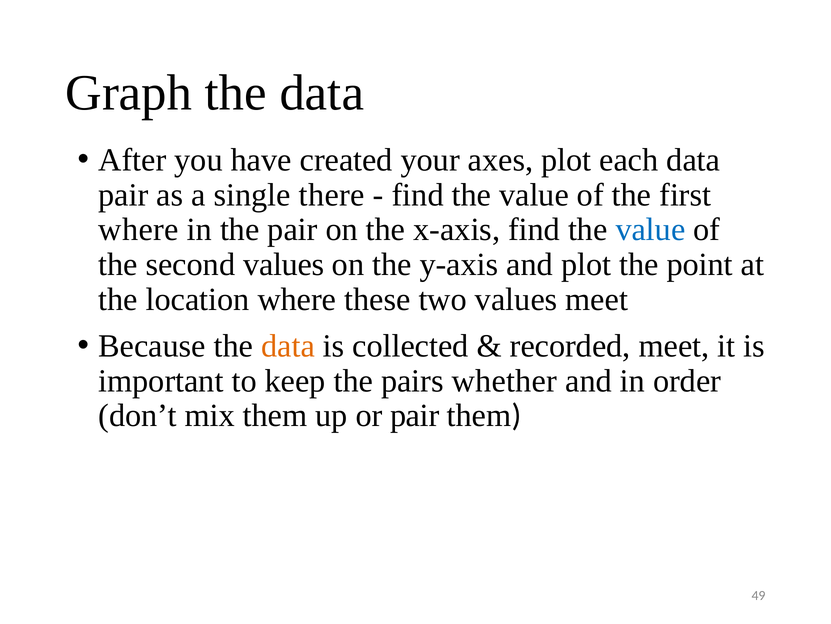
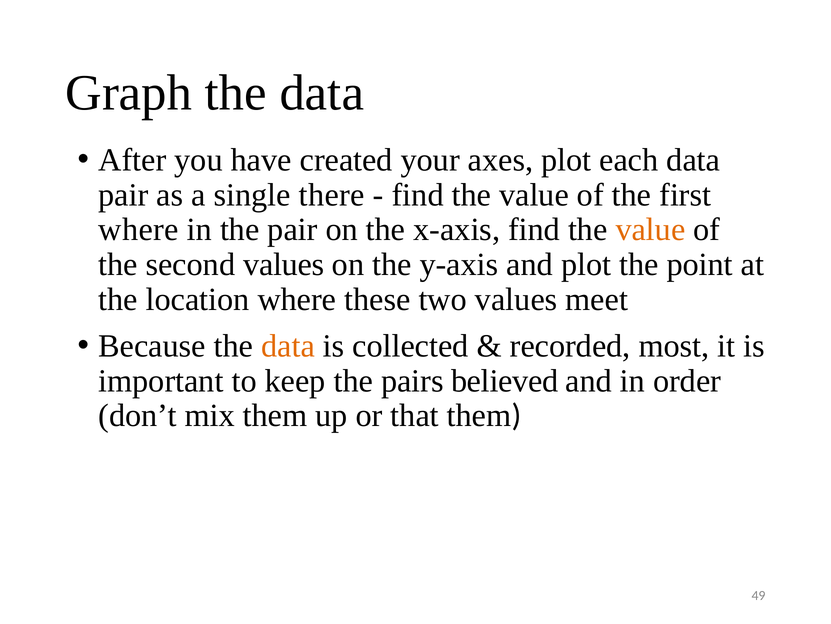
value colour: blue -> orange (650, 230)
recorded meet: meet -> most (674, 346)
whether: whether -> believed (505, 380)
or pair: pair -> that (415, 415)
